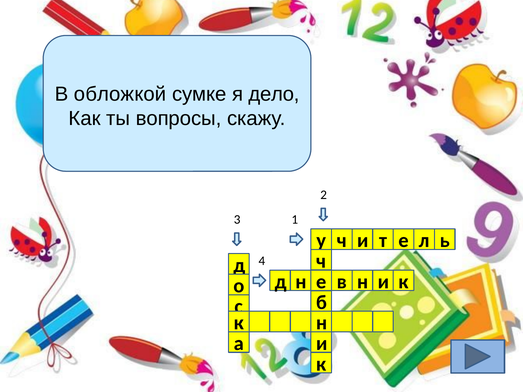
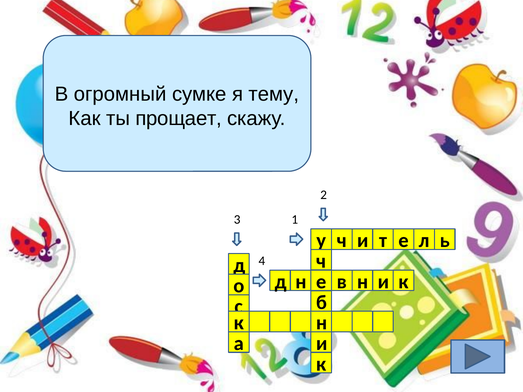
обложкой: обложкой -> огромный (120, 94)
дело: дело -> тему (274, 94)
вопросы: вопросы -> прощает (179, 119)
